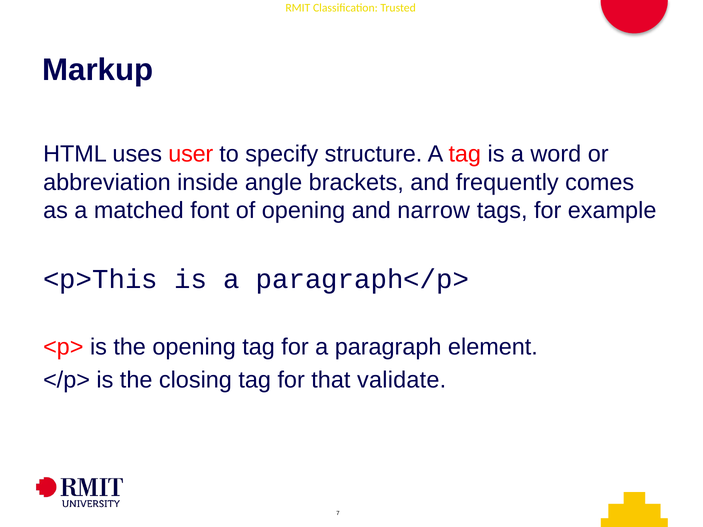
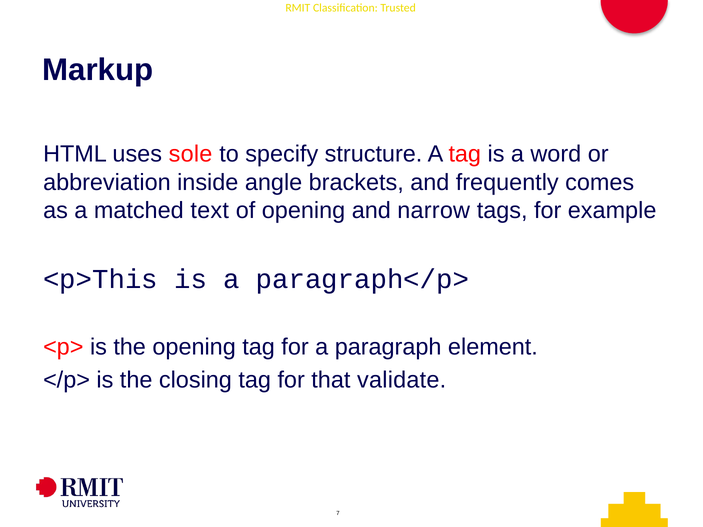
user: user -> sole (191, 154)
font: font -> text (210, 211)
